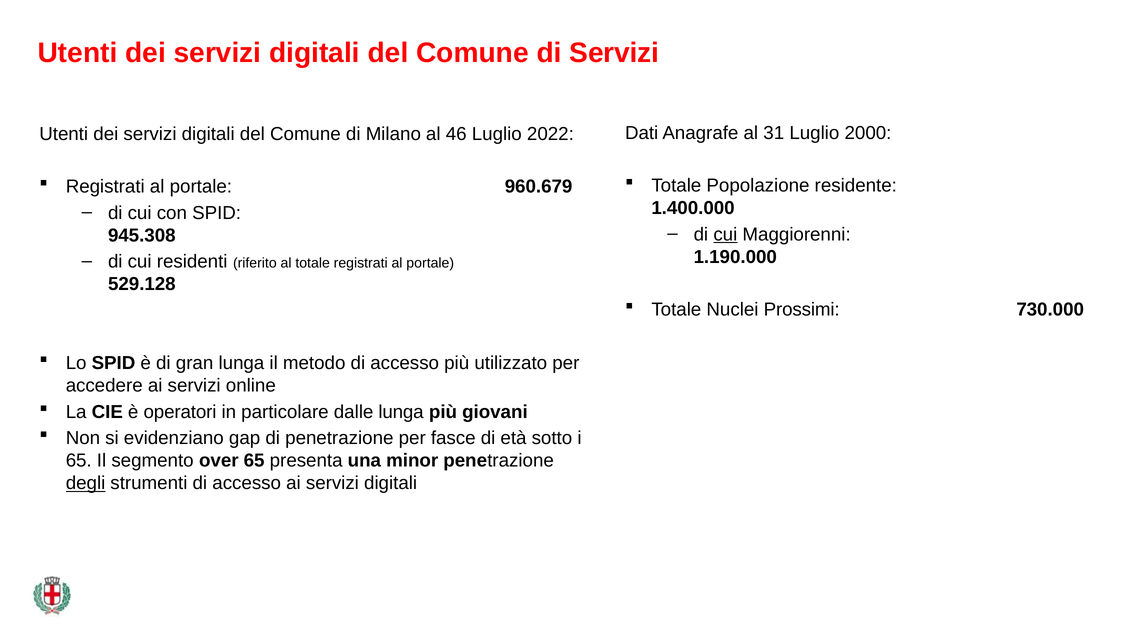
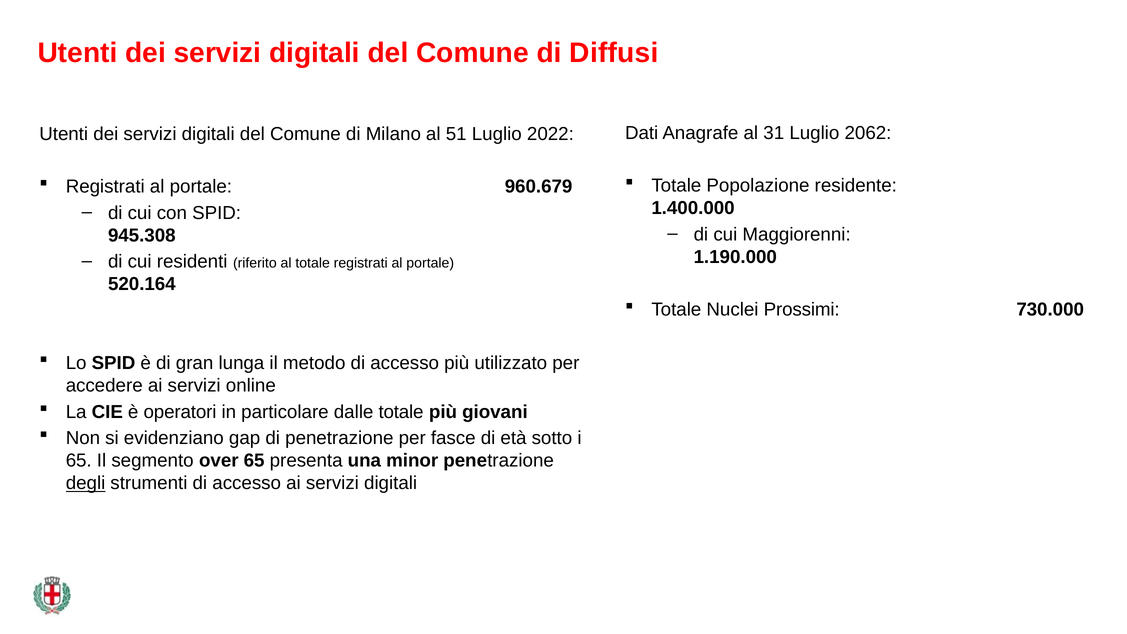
di Servizi: Servizi -> Diffusi (614, 53)
2000: 2000 -> 2062 (868, 133)
46: 46 -> 51 (456, 134)
cui underline: present -> none (725, 234)
529.128: 529.128 -> 520.164 (142, 284)
dalle lunga: lunga -> totale (401, 412)
